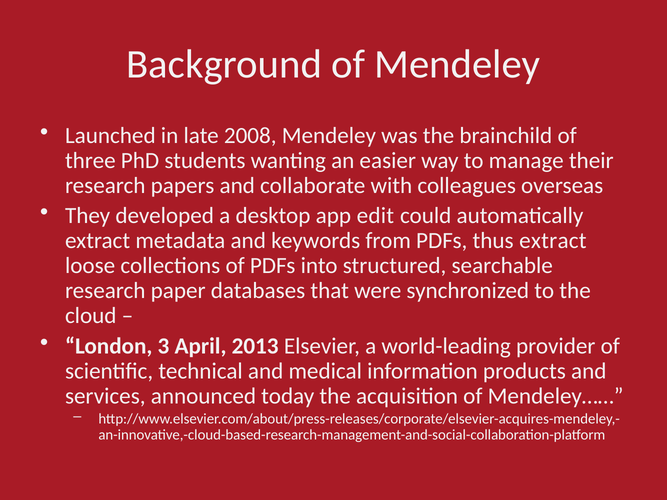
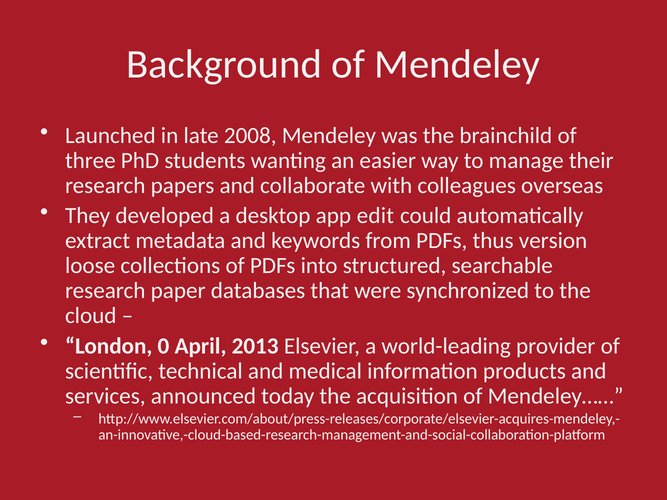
thus extract: extract -> version (553, 241)
3: 3 -> 0 (163, 346)
